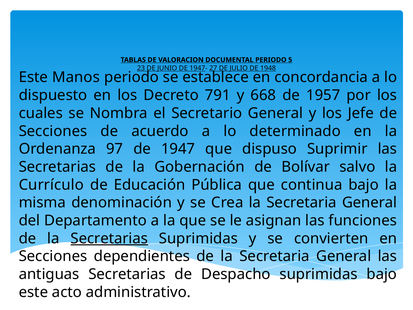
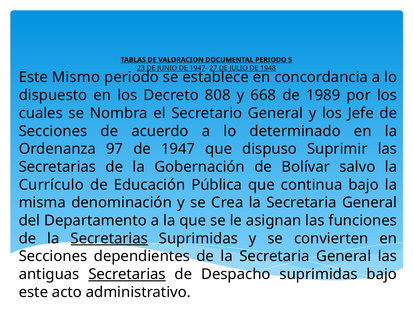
Manos: Manos -> Mismo (76, 77)
791: 791 -> 808 (218, 95)
1957: 1957 -> 1989 (323, 95)
Secretarias underline: none -> present (127, 274)
